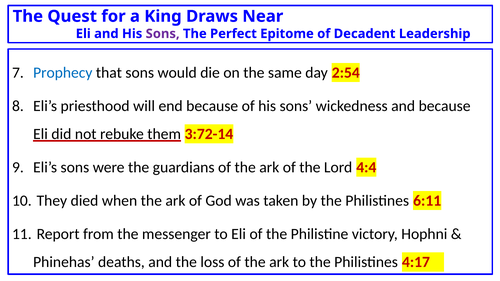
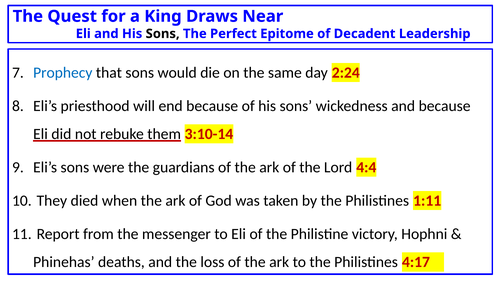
Sons colour: purple -> black (163, 34)
2:54: 2:54 -> 2:24 (346, 73)
3:72-14: 3:72-14 -> 3:10-14 (209, 134)
6:11: 6:11 -> 1:11 (427, 201)
